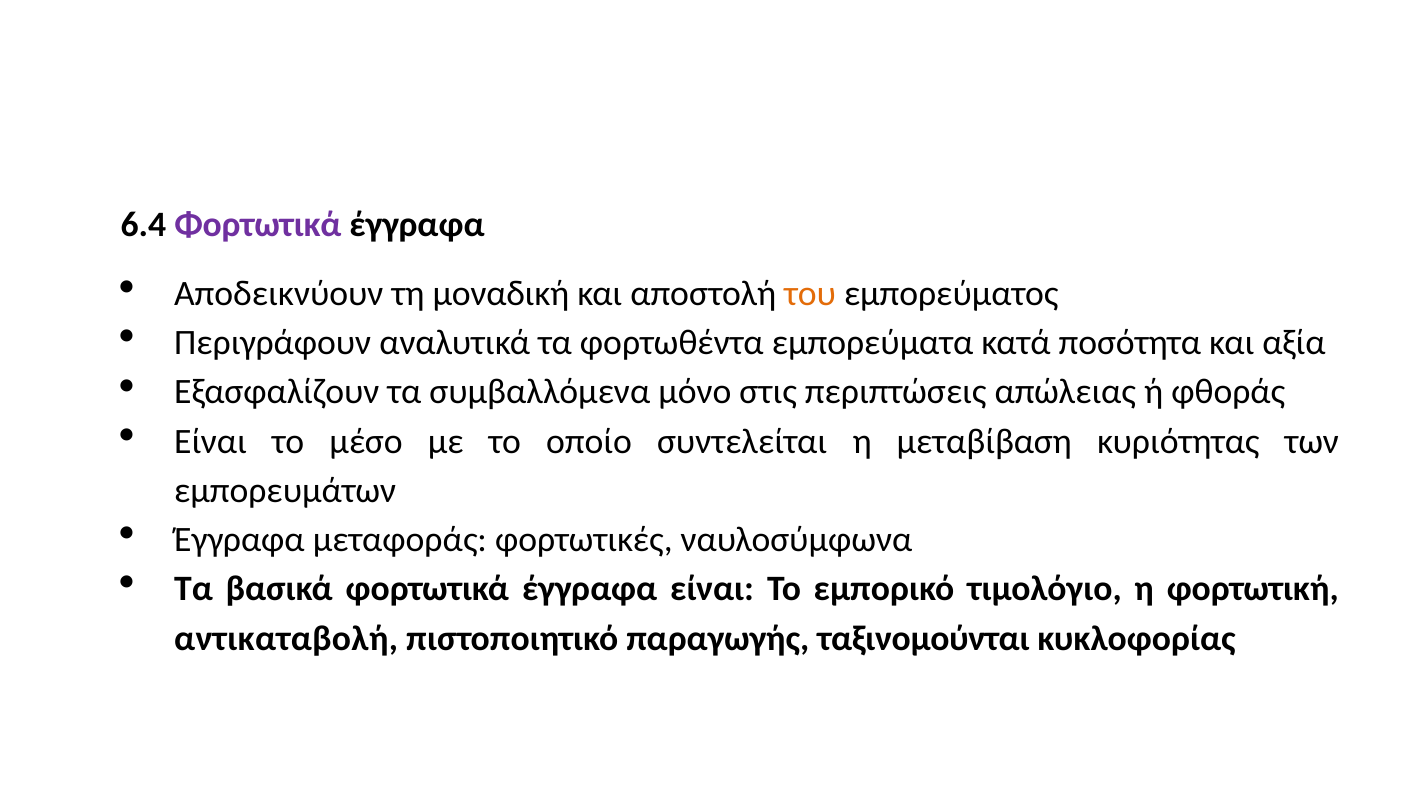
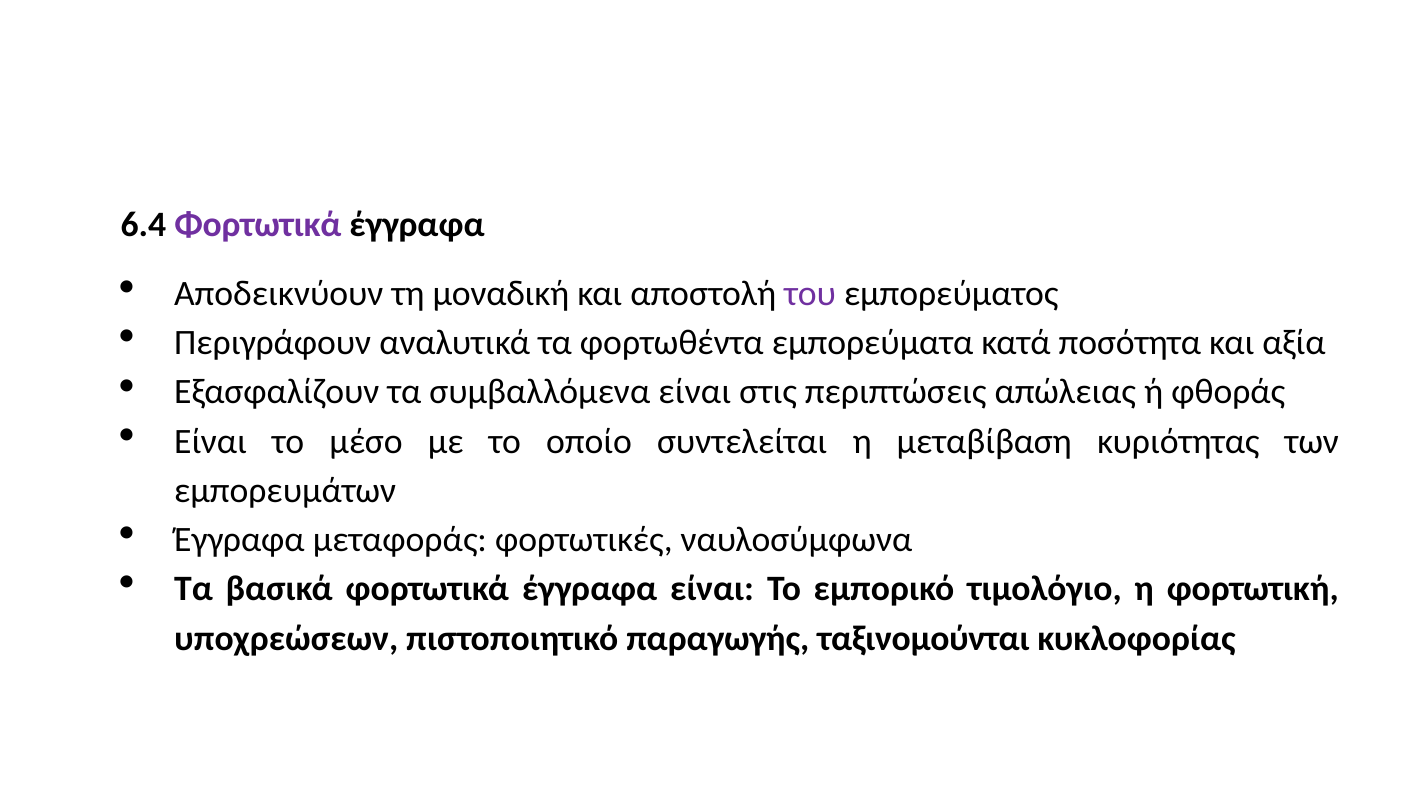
του colour: orange -> purple (810, 294)
συμβαλλόμενα μόνο: μόνο -> είναι (695, 392)
αντικαταβολή: αντικαταβολή -> υποχρεώσεων (286, 638)
